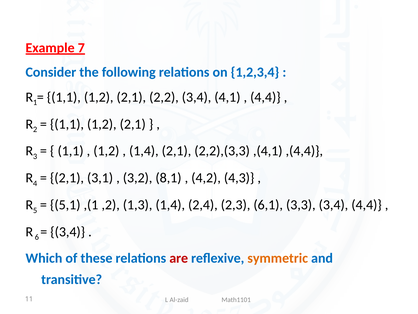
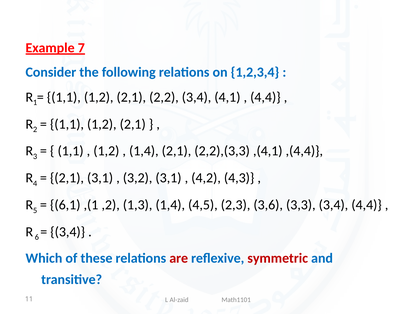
3,2 8,1: 8,1 -> 3,1 (169, 178)
5,1: 5,1 -> 6,1 (65, 205)
2,4: 2,4 -> 4,5 (203, 205)
6,1: 6,1 -> 3,6 (268, 205)
symmetric colour: orange -> red (278, 258)
